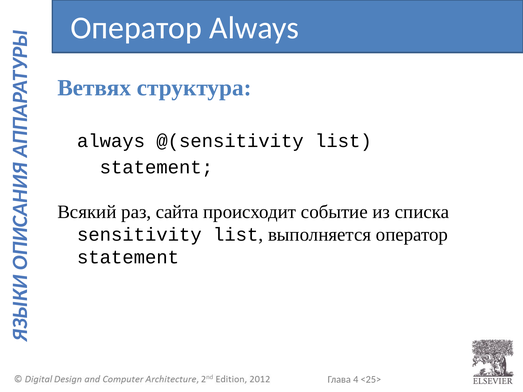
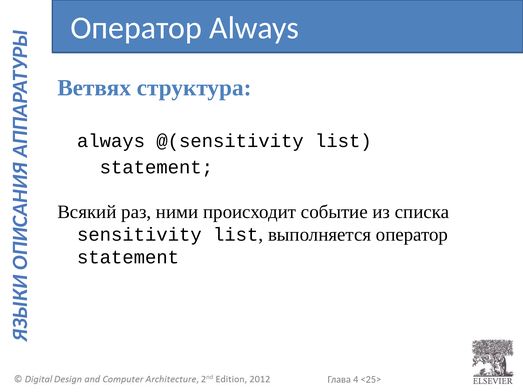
сайта: сайта -> ними (177, 212)
